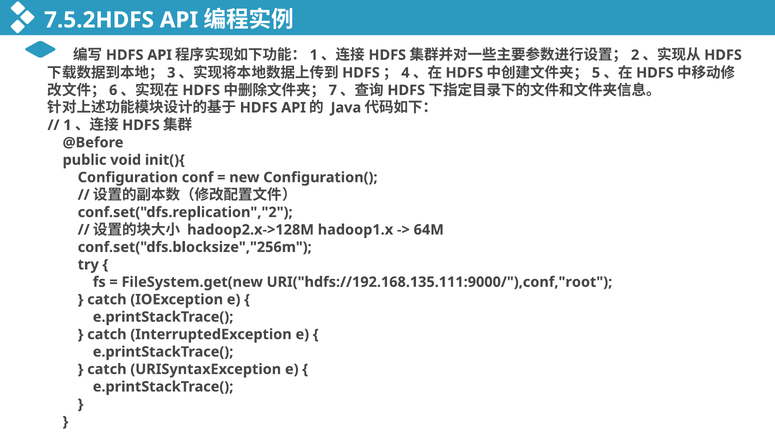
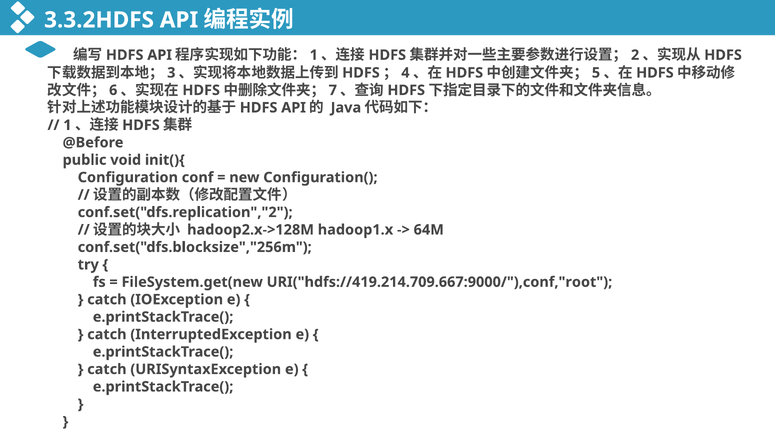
7.5.2HDFS: 7.5.2HDFS -> 3.3.2HDFS (99, 20)
URI("hdfs://192.168.135.111:9000/"),conf,"root: URI("hdfs://192.168.135.111:9000/"),conf,"root -> URI("hdfs://419.214.709.667:9000/"),conf,"root (439, 282)
